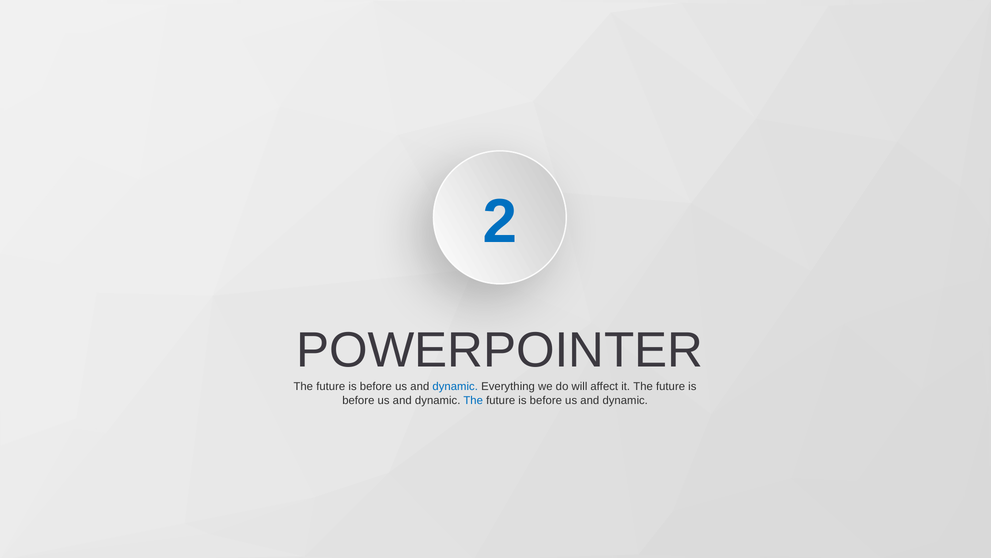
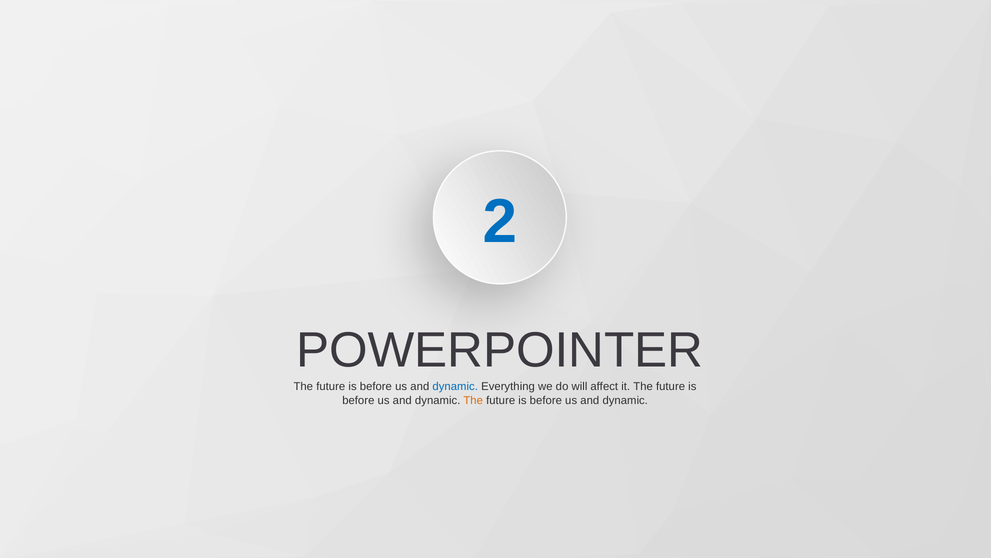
The colour: blue -> orange (473, 400)
